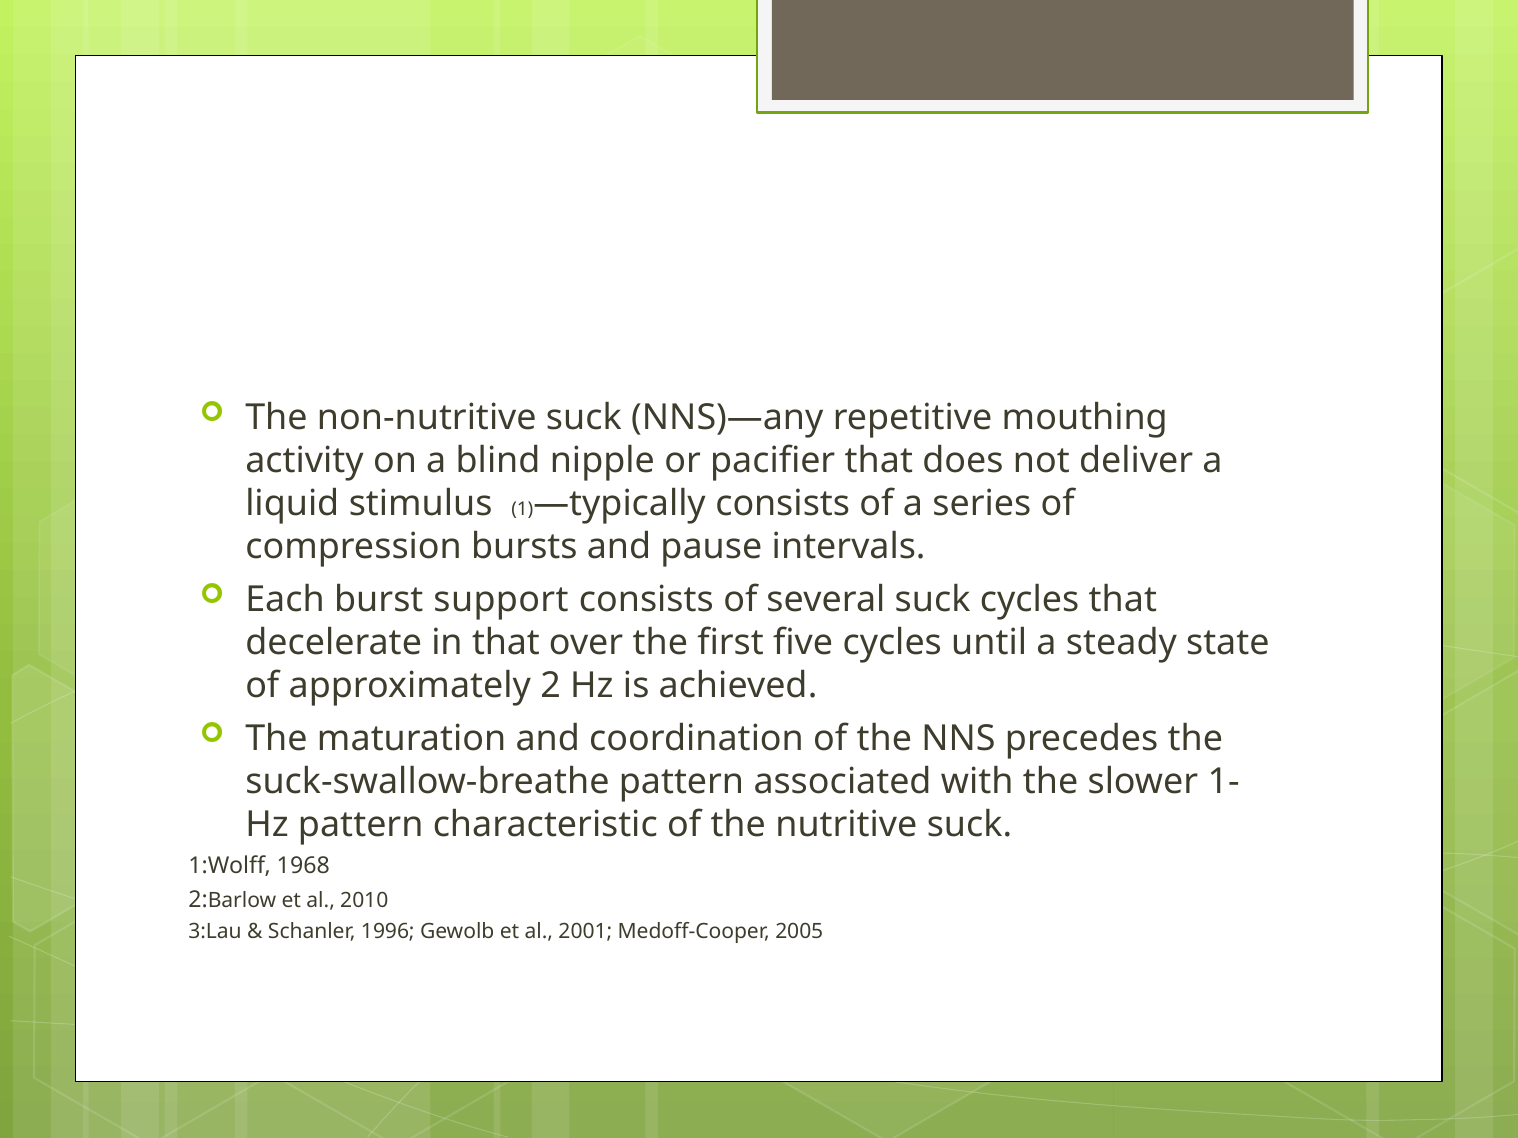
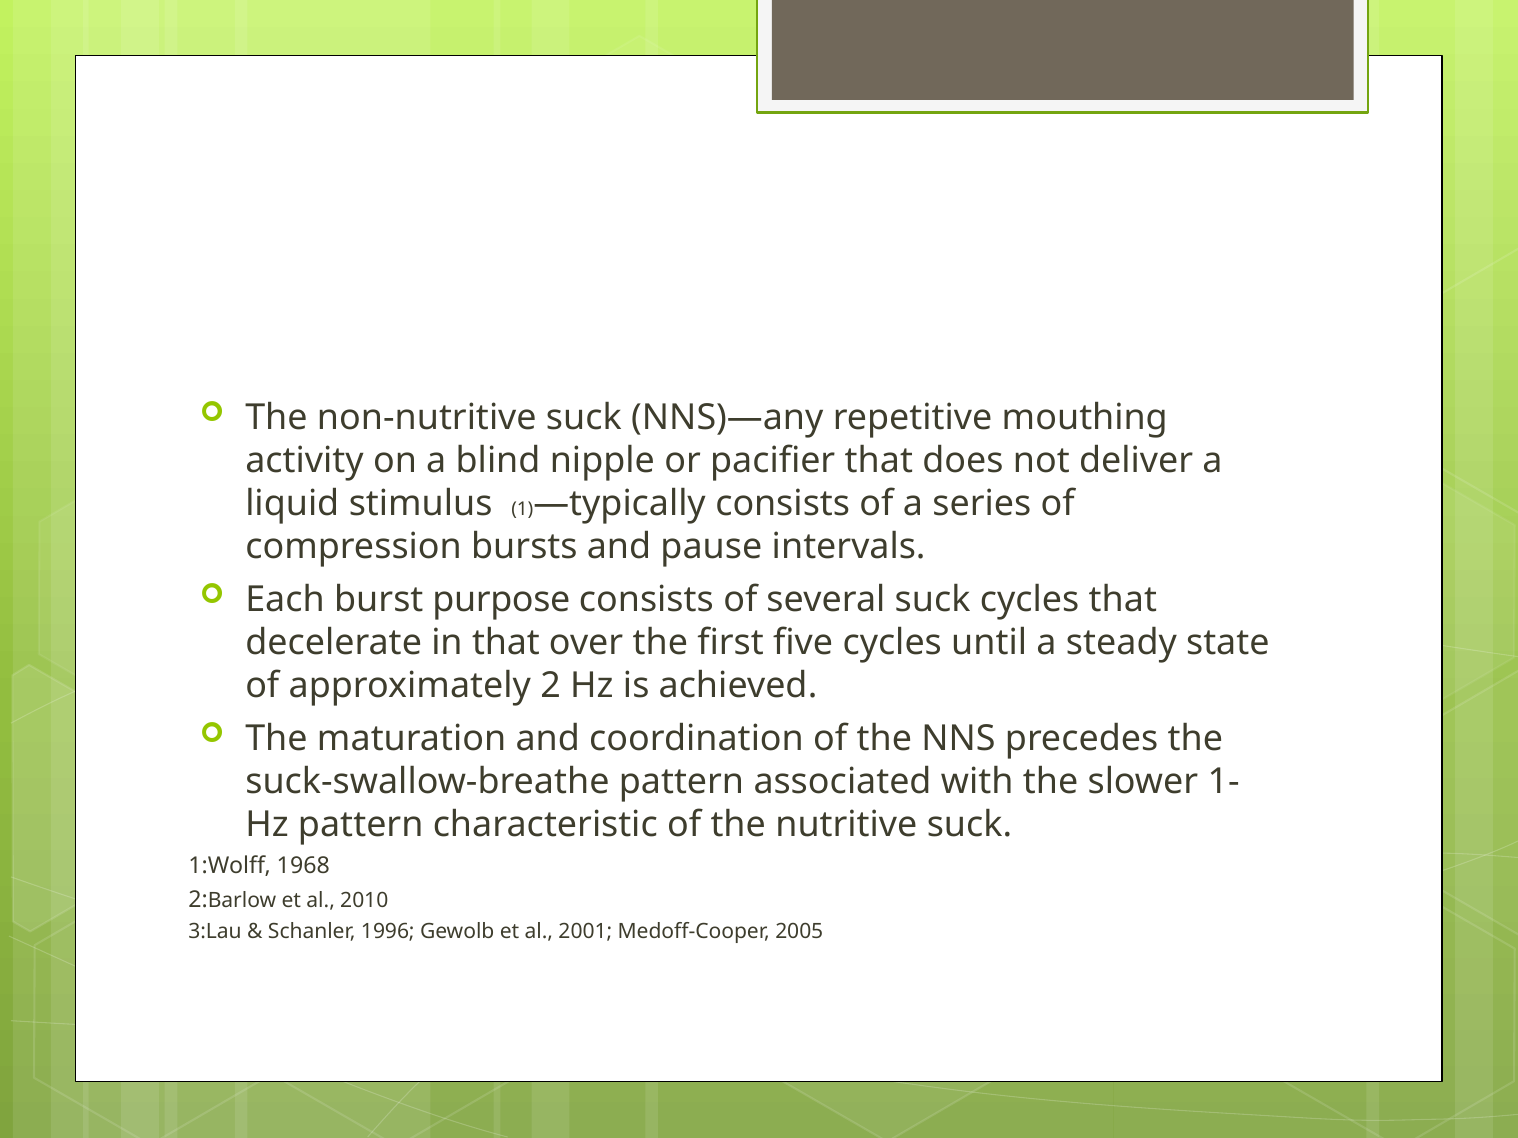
support: support -> purpose (501, 600)
